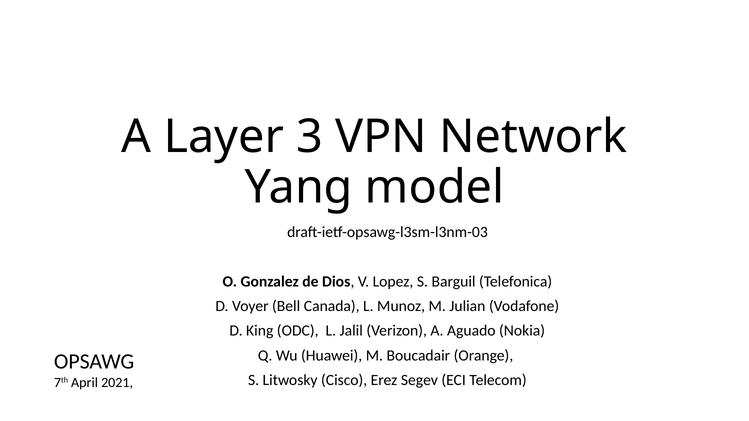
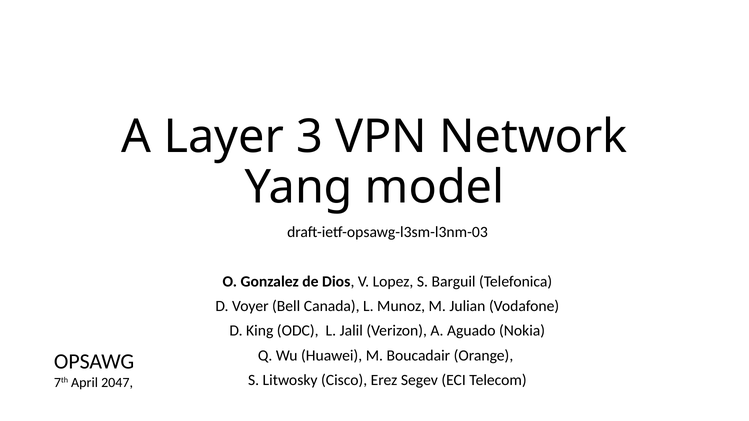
2021: 2021 -> 2047 (117, 383)
